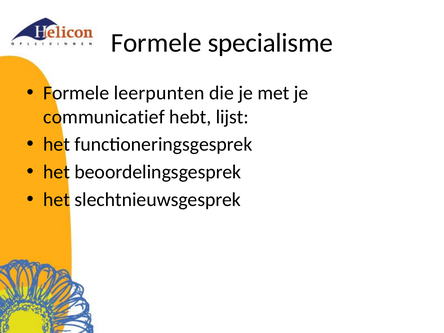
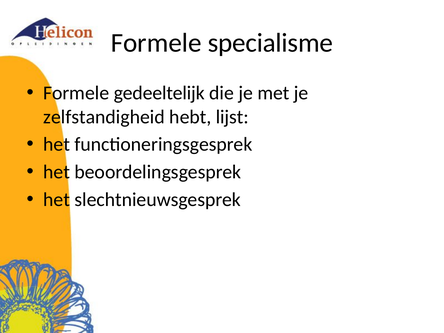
leerpunten: leerpunten -> gedeeltelijk (159, 93)
communicatief: communicatief -> zelfstandigheid (104, 117)
